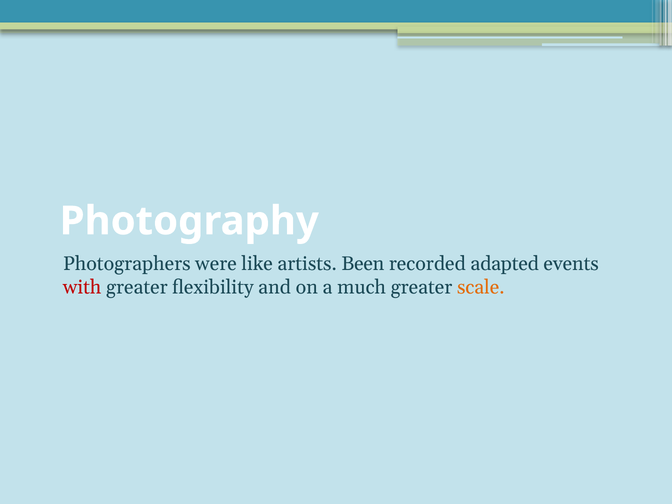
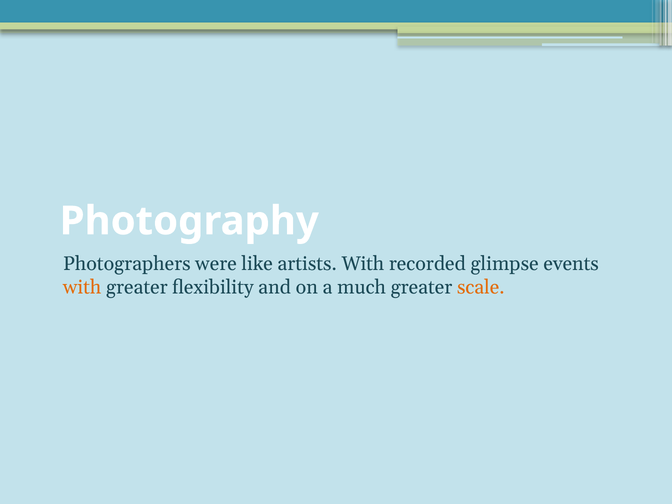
artists Been: Been -> With (363, 264)
adapted: adapted -> glimpse (505, 264)
with colour: red -> orange (82, 287)
